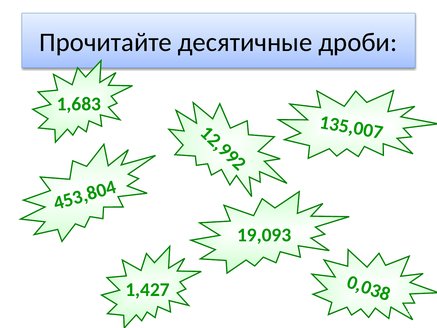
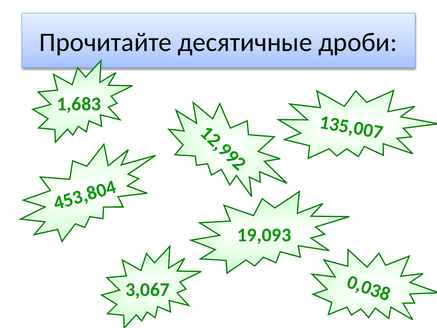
1,427: 1,427 -> 3,067 (148, 290)
